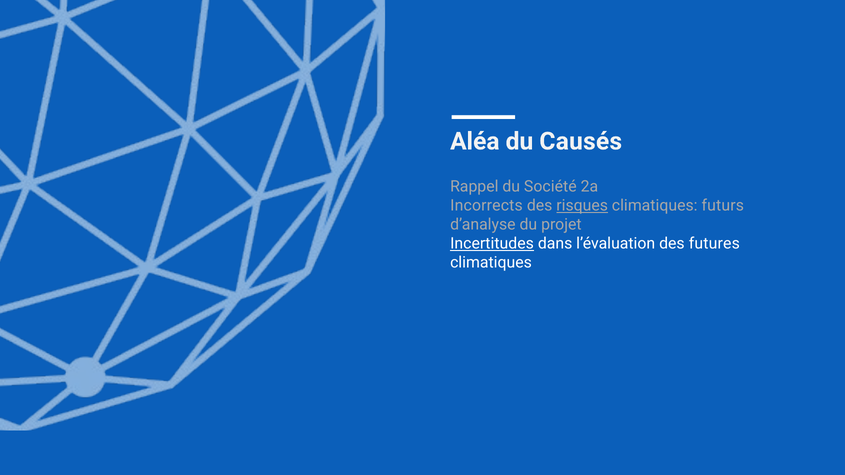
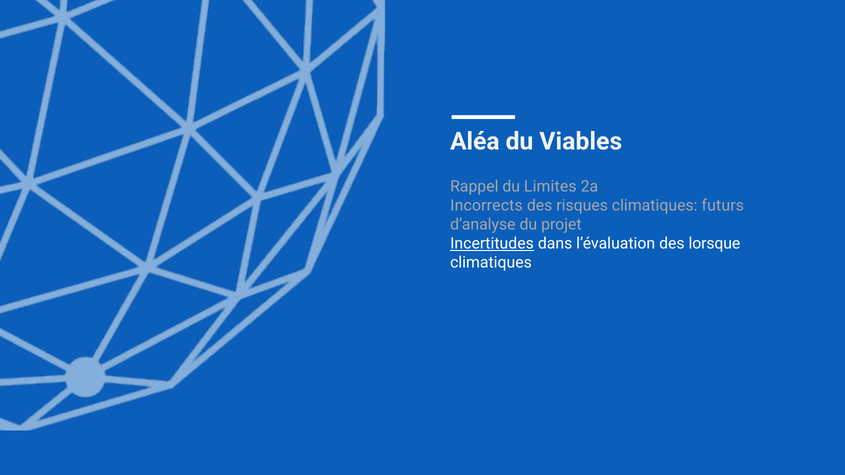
Causés: Causés -> Viables (581, 141)
Société: Société -> Limites (550, 187)
risques underline: present -> none (582, 206)
futures: futures -> lorsque (714, 244)
